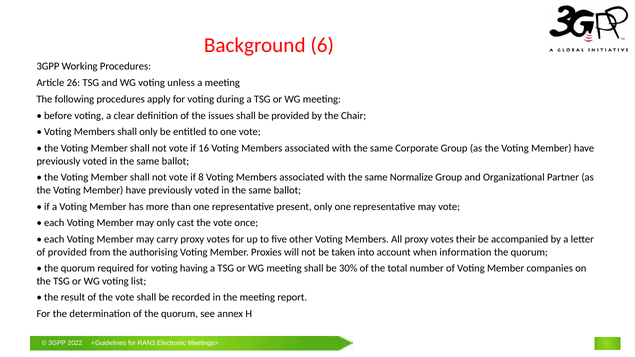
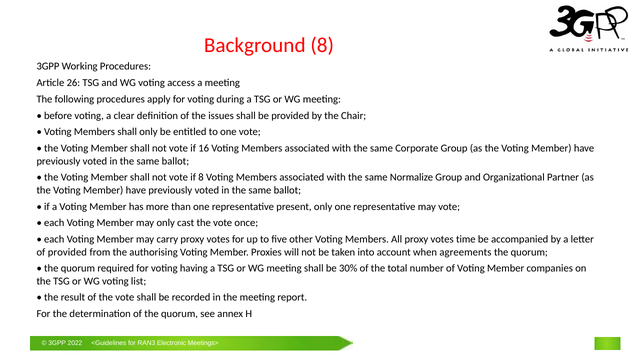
Background 6: 6 -> 8 (322, 46)
unless: unless -> access (181, 83)
their: their -> time (466, 239)
information: information -> agreements (465, 252)
